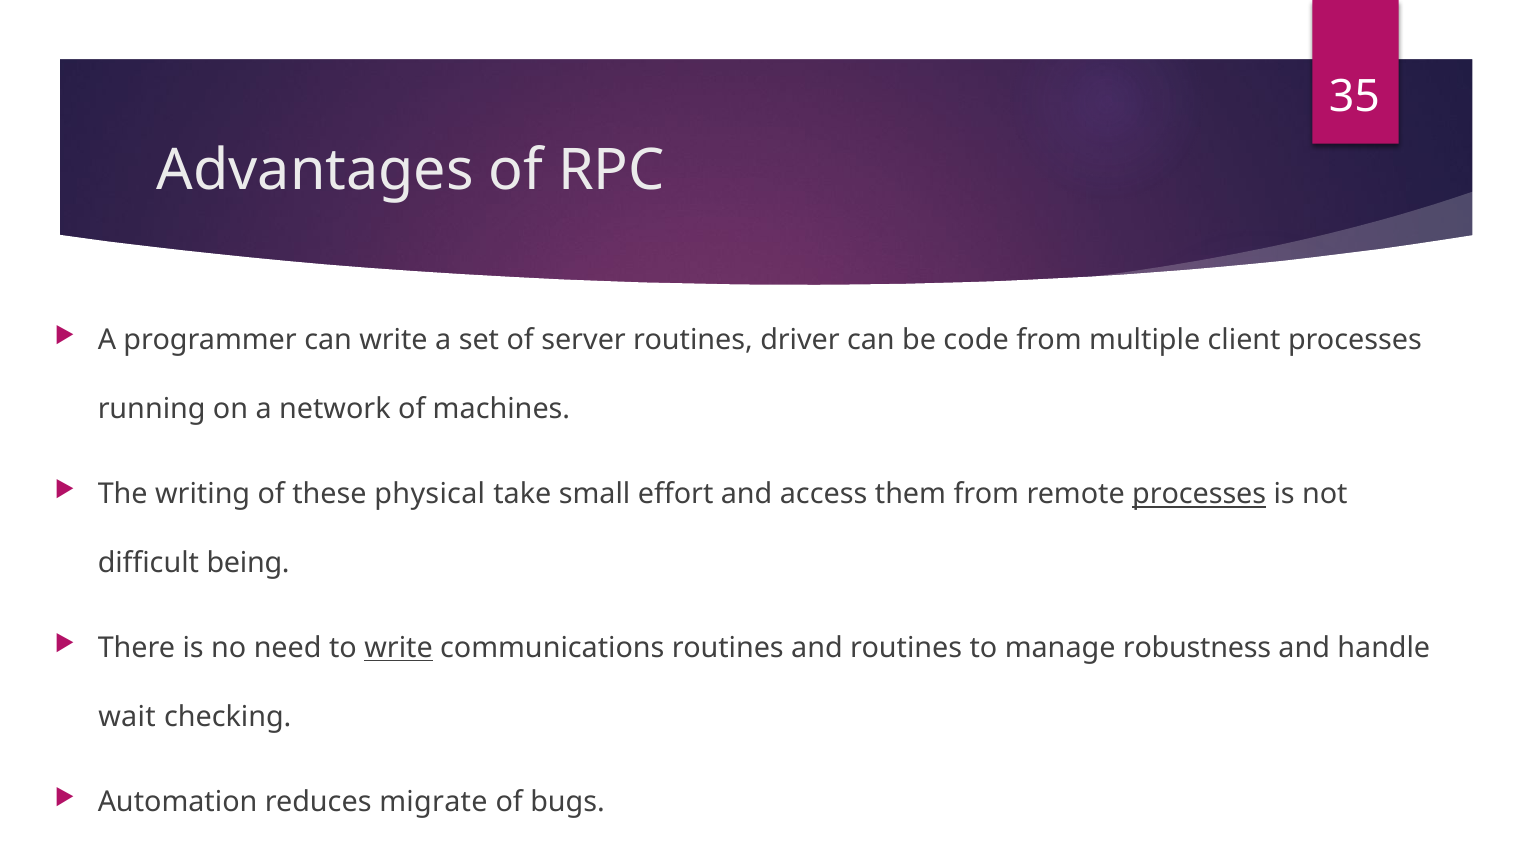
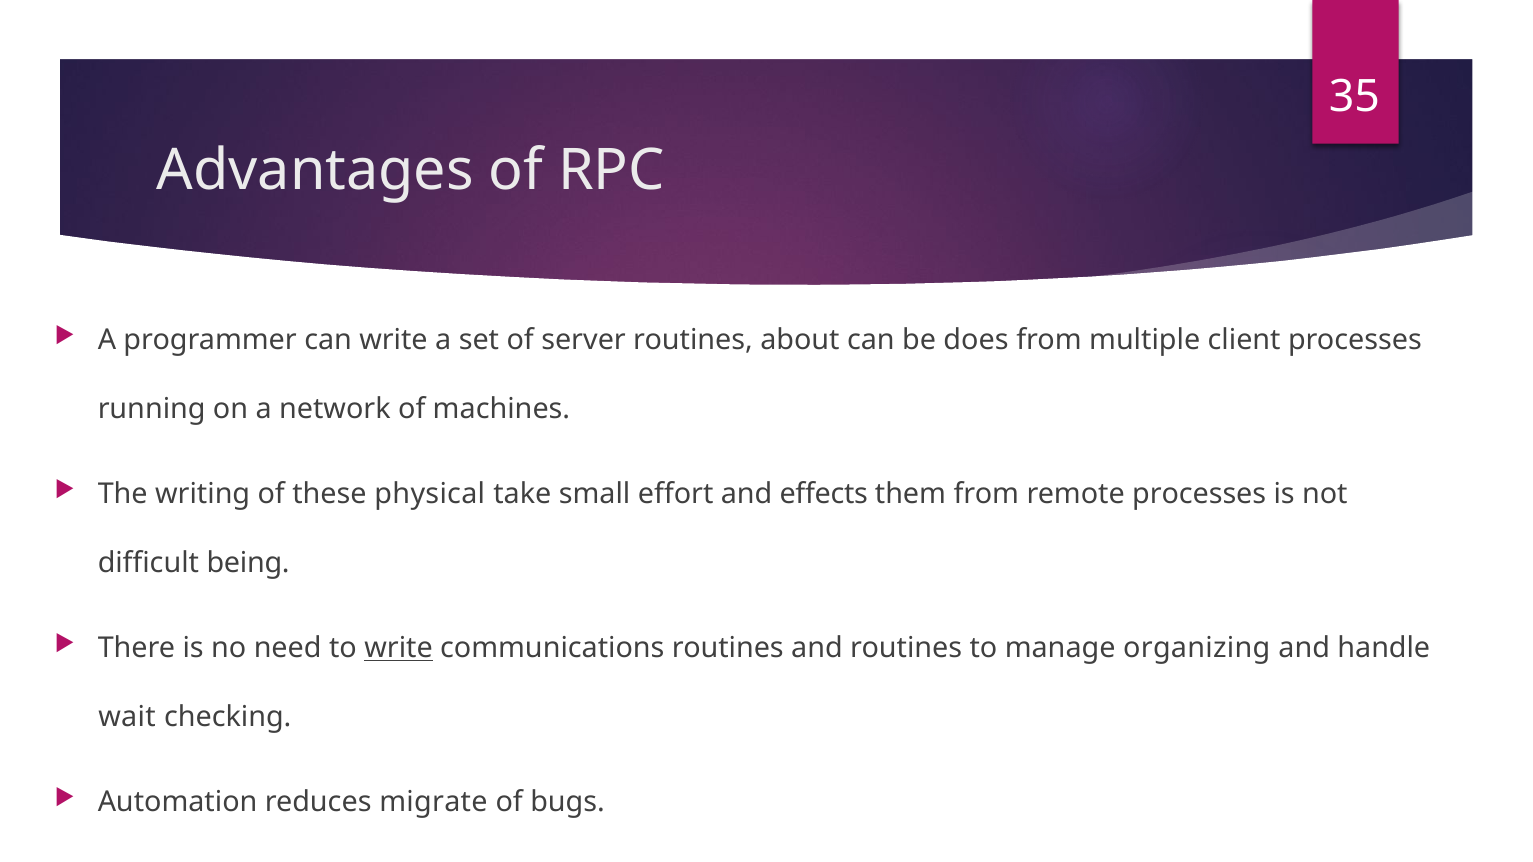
driver: driver -> about (800, 341)
code: code -> does (976, 341)
access: access -> effects (824, 494)
processes underline: present -> none (1199, 494)
robustness: robustness -> organizing (1197, 648)
